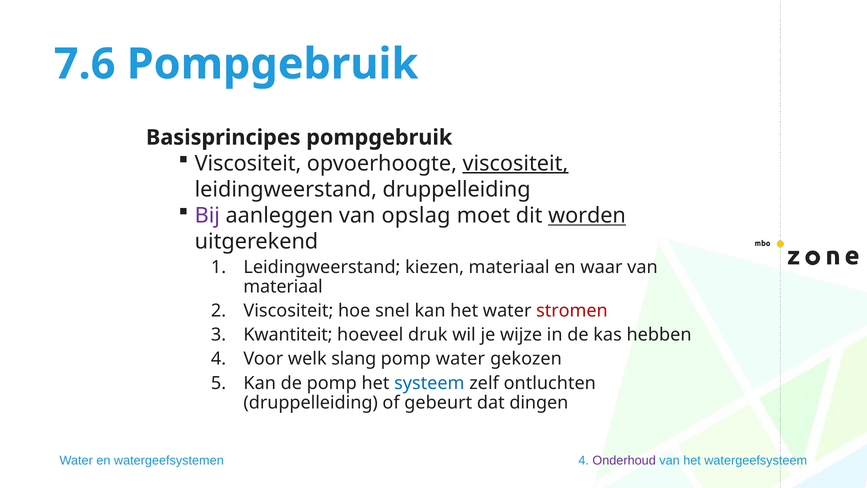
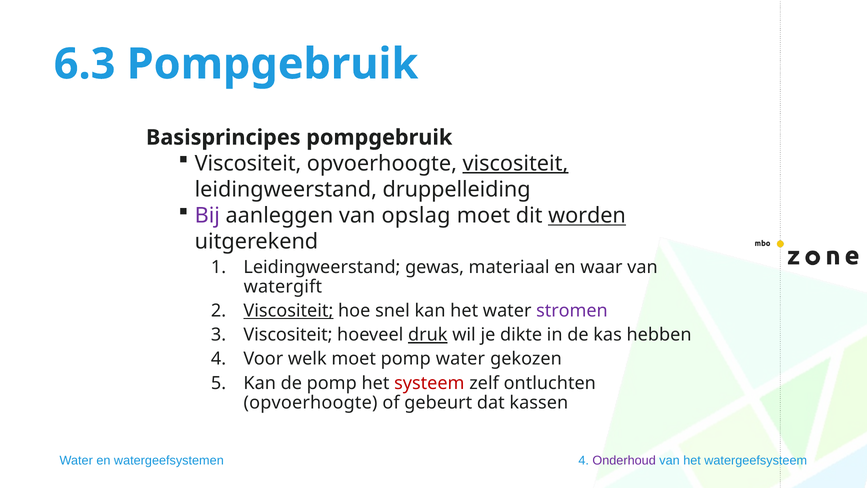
7.6: 7.6 -> 6.3 (85, 64)
kiezen: kiezen -> gewas (435, 267)
materiaal: materiaal -> watergift (283, 287)
Viscositeit underline: none -> present (288, 311)
stromen colour: red -> purple (572, 311)
Kwantiteit: Kwantiteit -> Viscositeit (288, 335)
druk underline: none -> present (428, 335)
wijze: wijze -> dikte (521, 335)
welk slang: slang -> moet (354, 359)
systeem colour: blue -> red (429, 383)
druppelleiding: druppelleiding -> opvoerhoogte (311, 402)
dingen: dingen -> kassen (539, 402)
